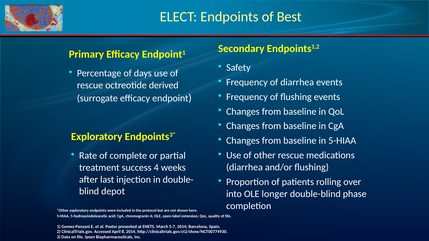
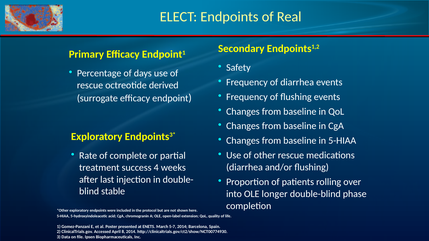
Best: Best -> Real (289, 17)
depot: depot -> stable (113, 192)
